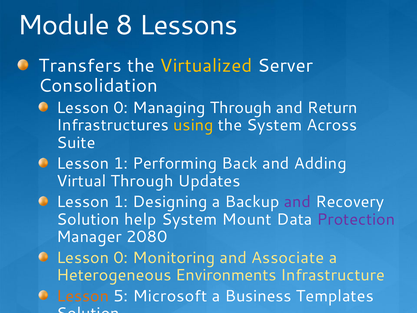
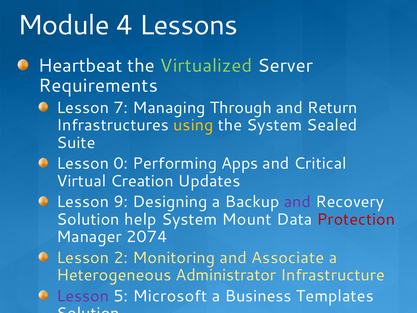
8: 8 -> 4 (124, 25)
Transfers: Transfers -> Heartbeat (80, 66)
Virtualized colour: yellow -> light green (206, 66)
Consolidation: Consolidation -> Requirements (98, 86)
0: 0 -> 7 (121, 108)
Across: Across -> Sealed (332, 125)
1: 1 -> 0 (121, 163)
Back: Back -> Apps (240, 163)
Adding: Adding -> Critical (320, 163)
Virtual Through: Through -> Creation (142, 181)
1: 1 -> 9 (121, 202)
Protection colour: purple -> red (356, 219)
2080: 2080 -> 2074 (147, 237)
0: 0 -> 2 (121, 257)
Environments: Environments -> Administrator (226, 275)
Lesson colour: orange -> purple (83, 296)
